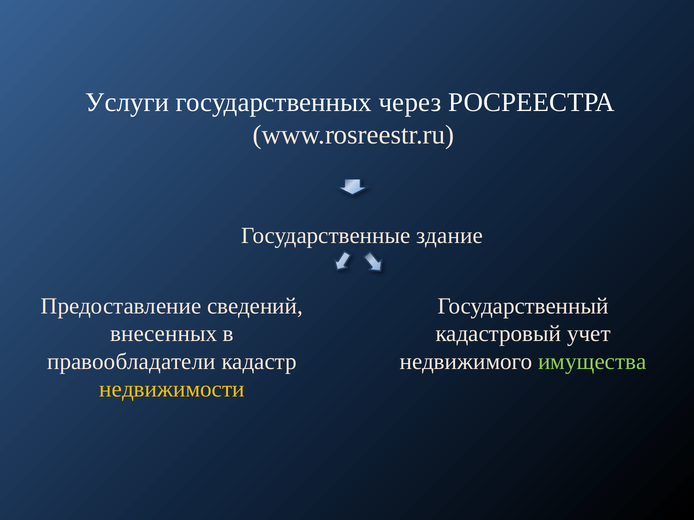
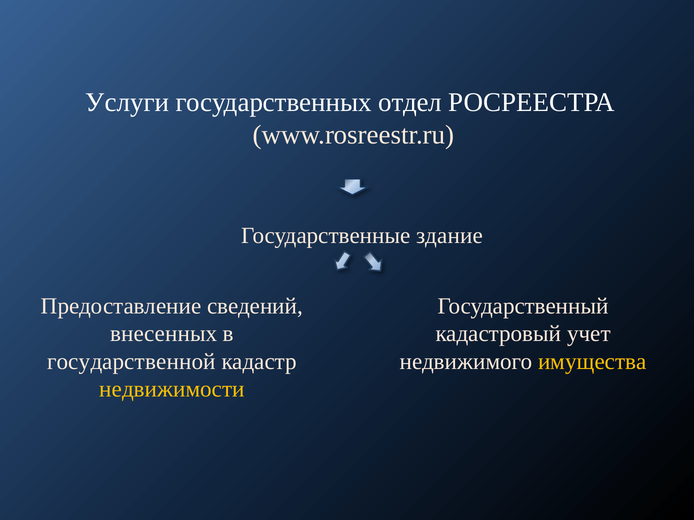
через: через -> отдел (410, 102)
правообладатели: правообладатели -> государственной (131, 362)
имущества colour: light green -> yellow (592, 362)
